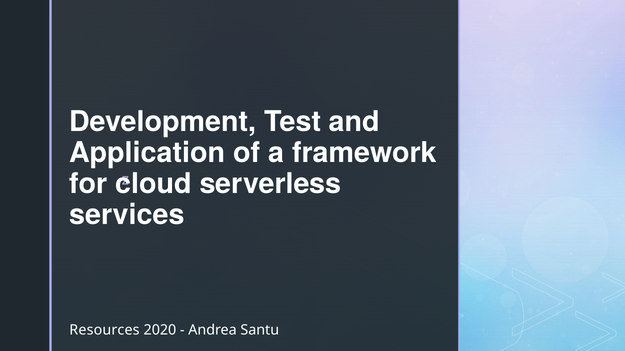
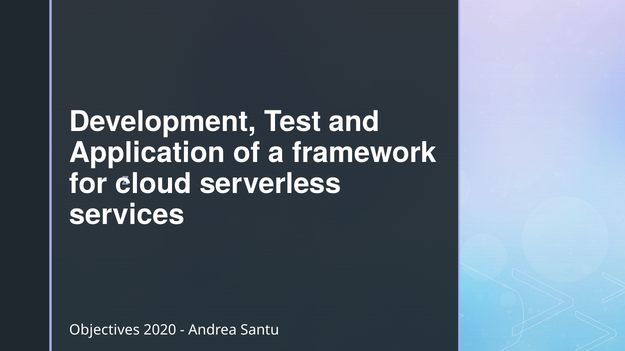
Resources: Resources -> Objectives (104, 331)
